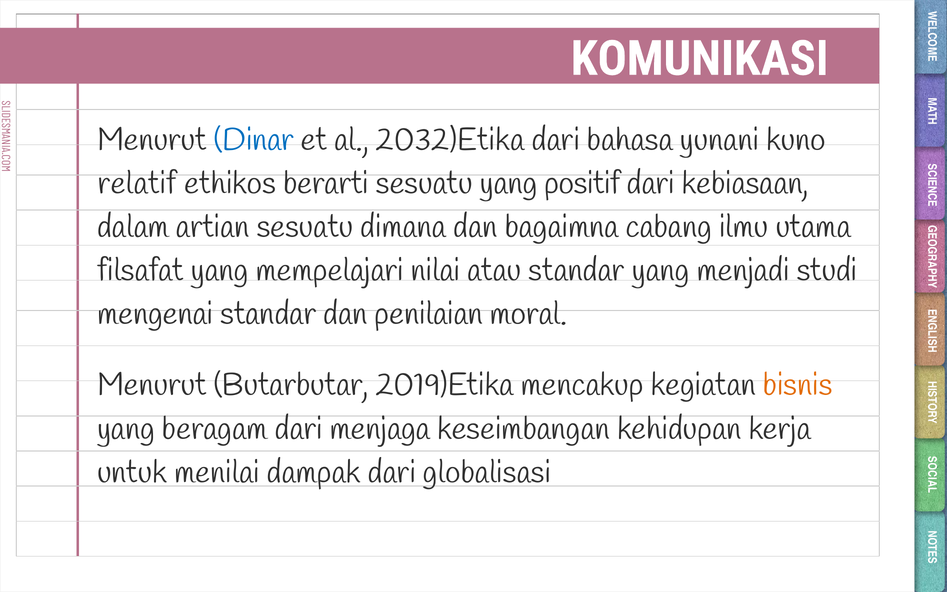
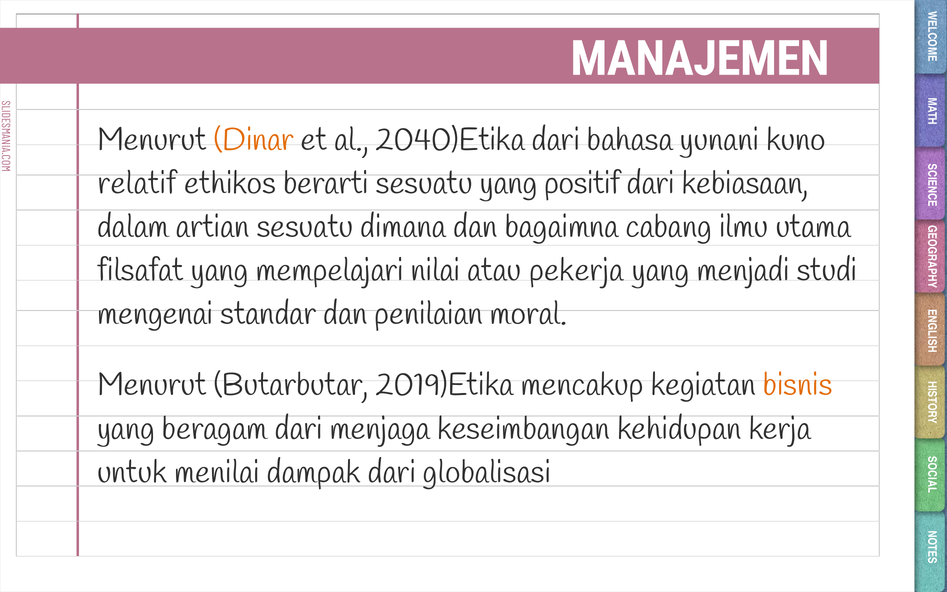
KOMUNIKASI: KOMUNIKASI -> MANAJEMEN (700, 59)
Dinar colour: blue -> orange (254, 140)
2032)Etika: 2032)Etika -> 2040)Etika (450, 140)
atau standar: standar -> pekerja (576, 270)
